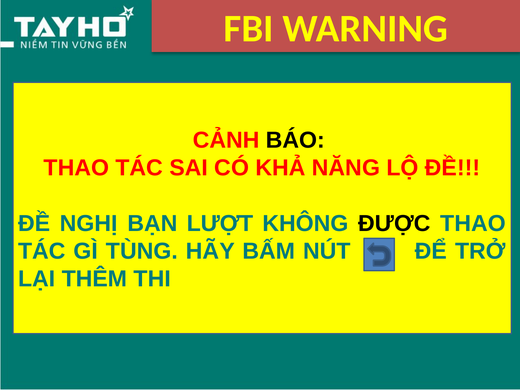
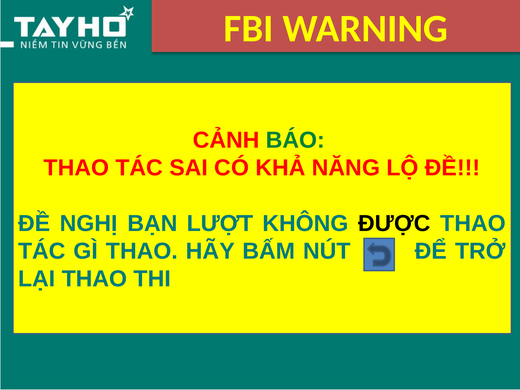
BÁO colour: black -> green (295, 140)
GÌ TÙNG: TÙNG -> THAO (142, 251)
LẠI THÊM: THÊM -> THAO (94, 279)
